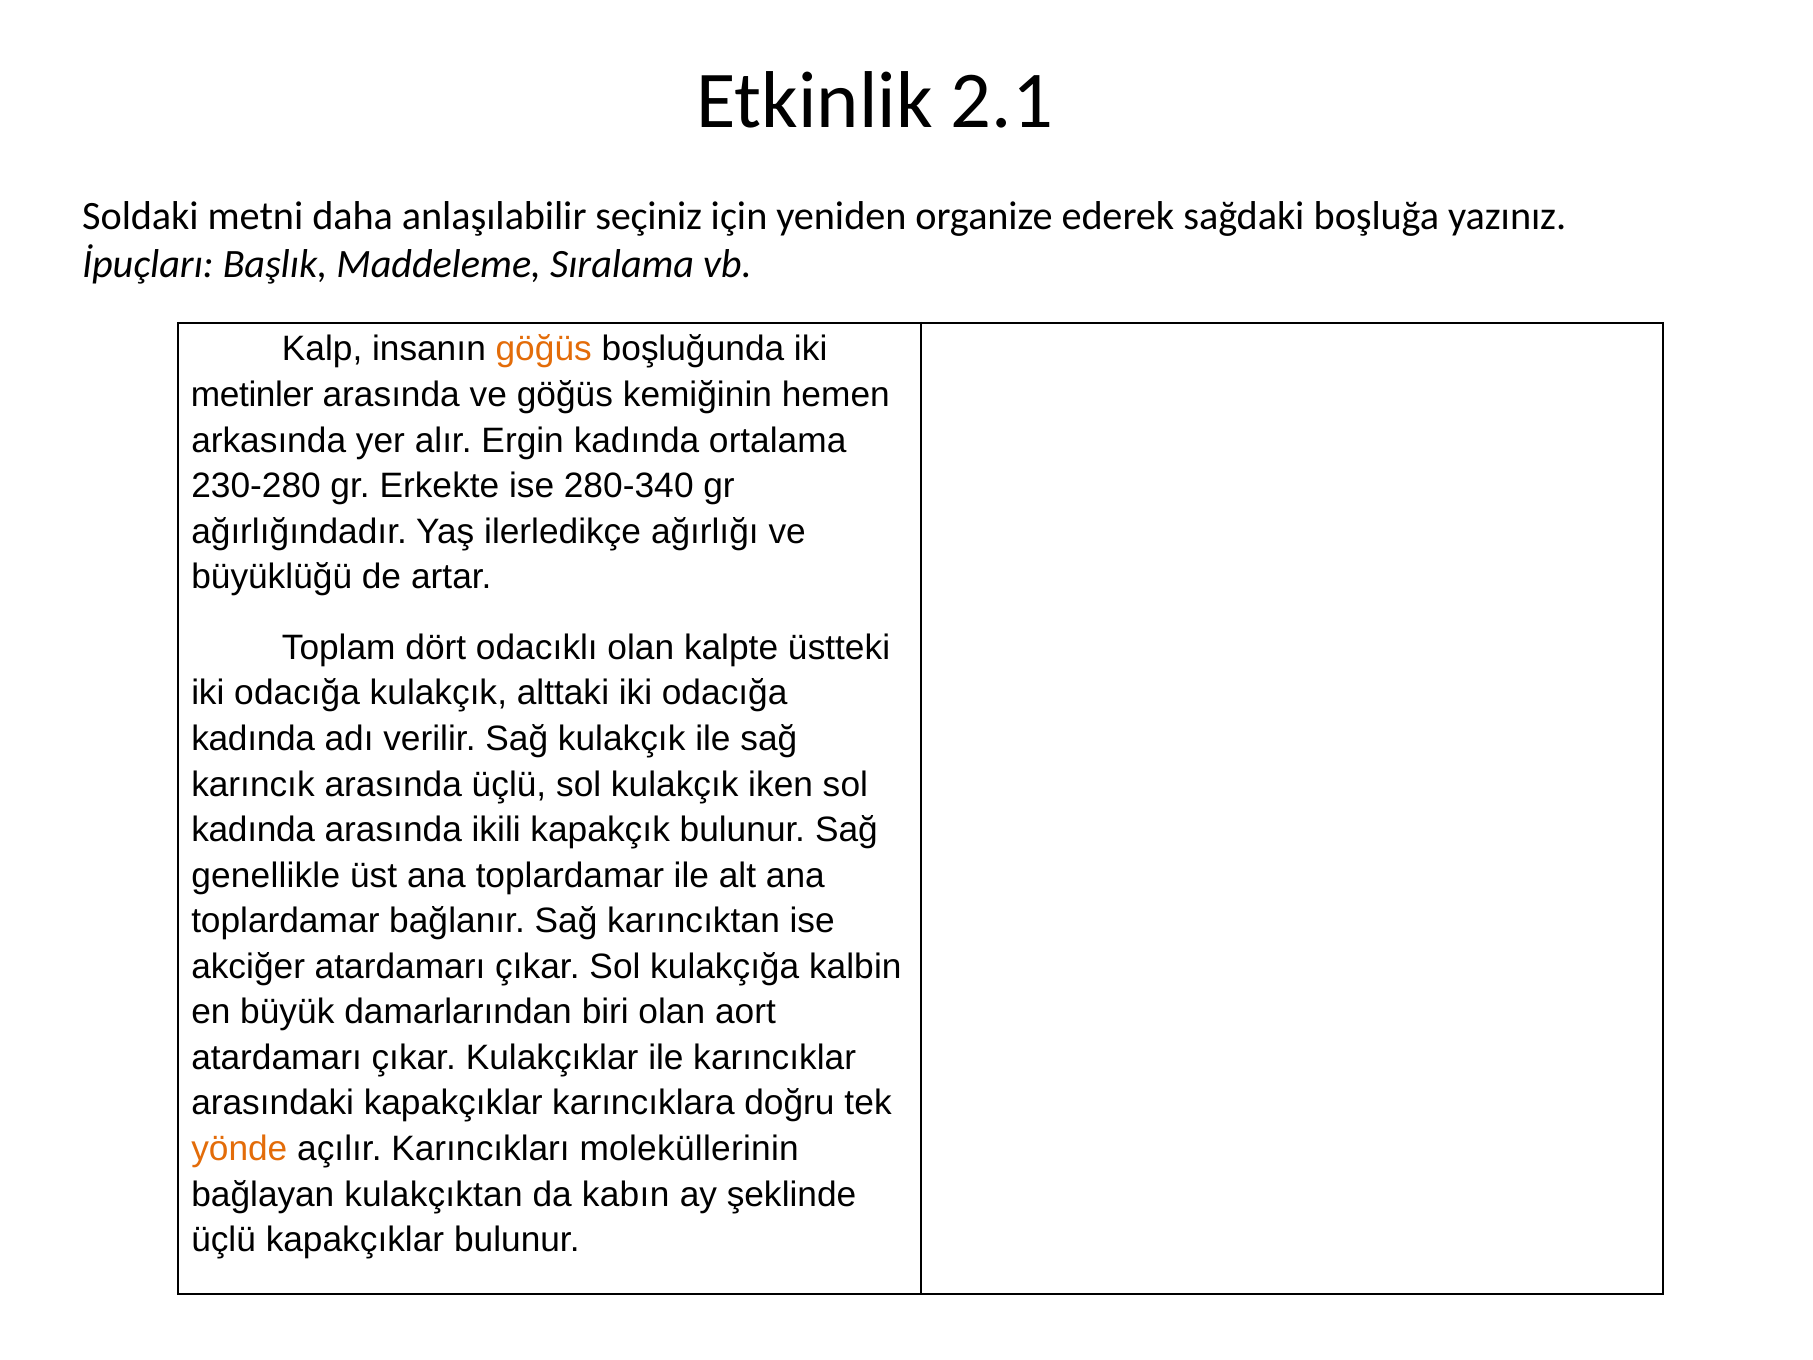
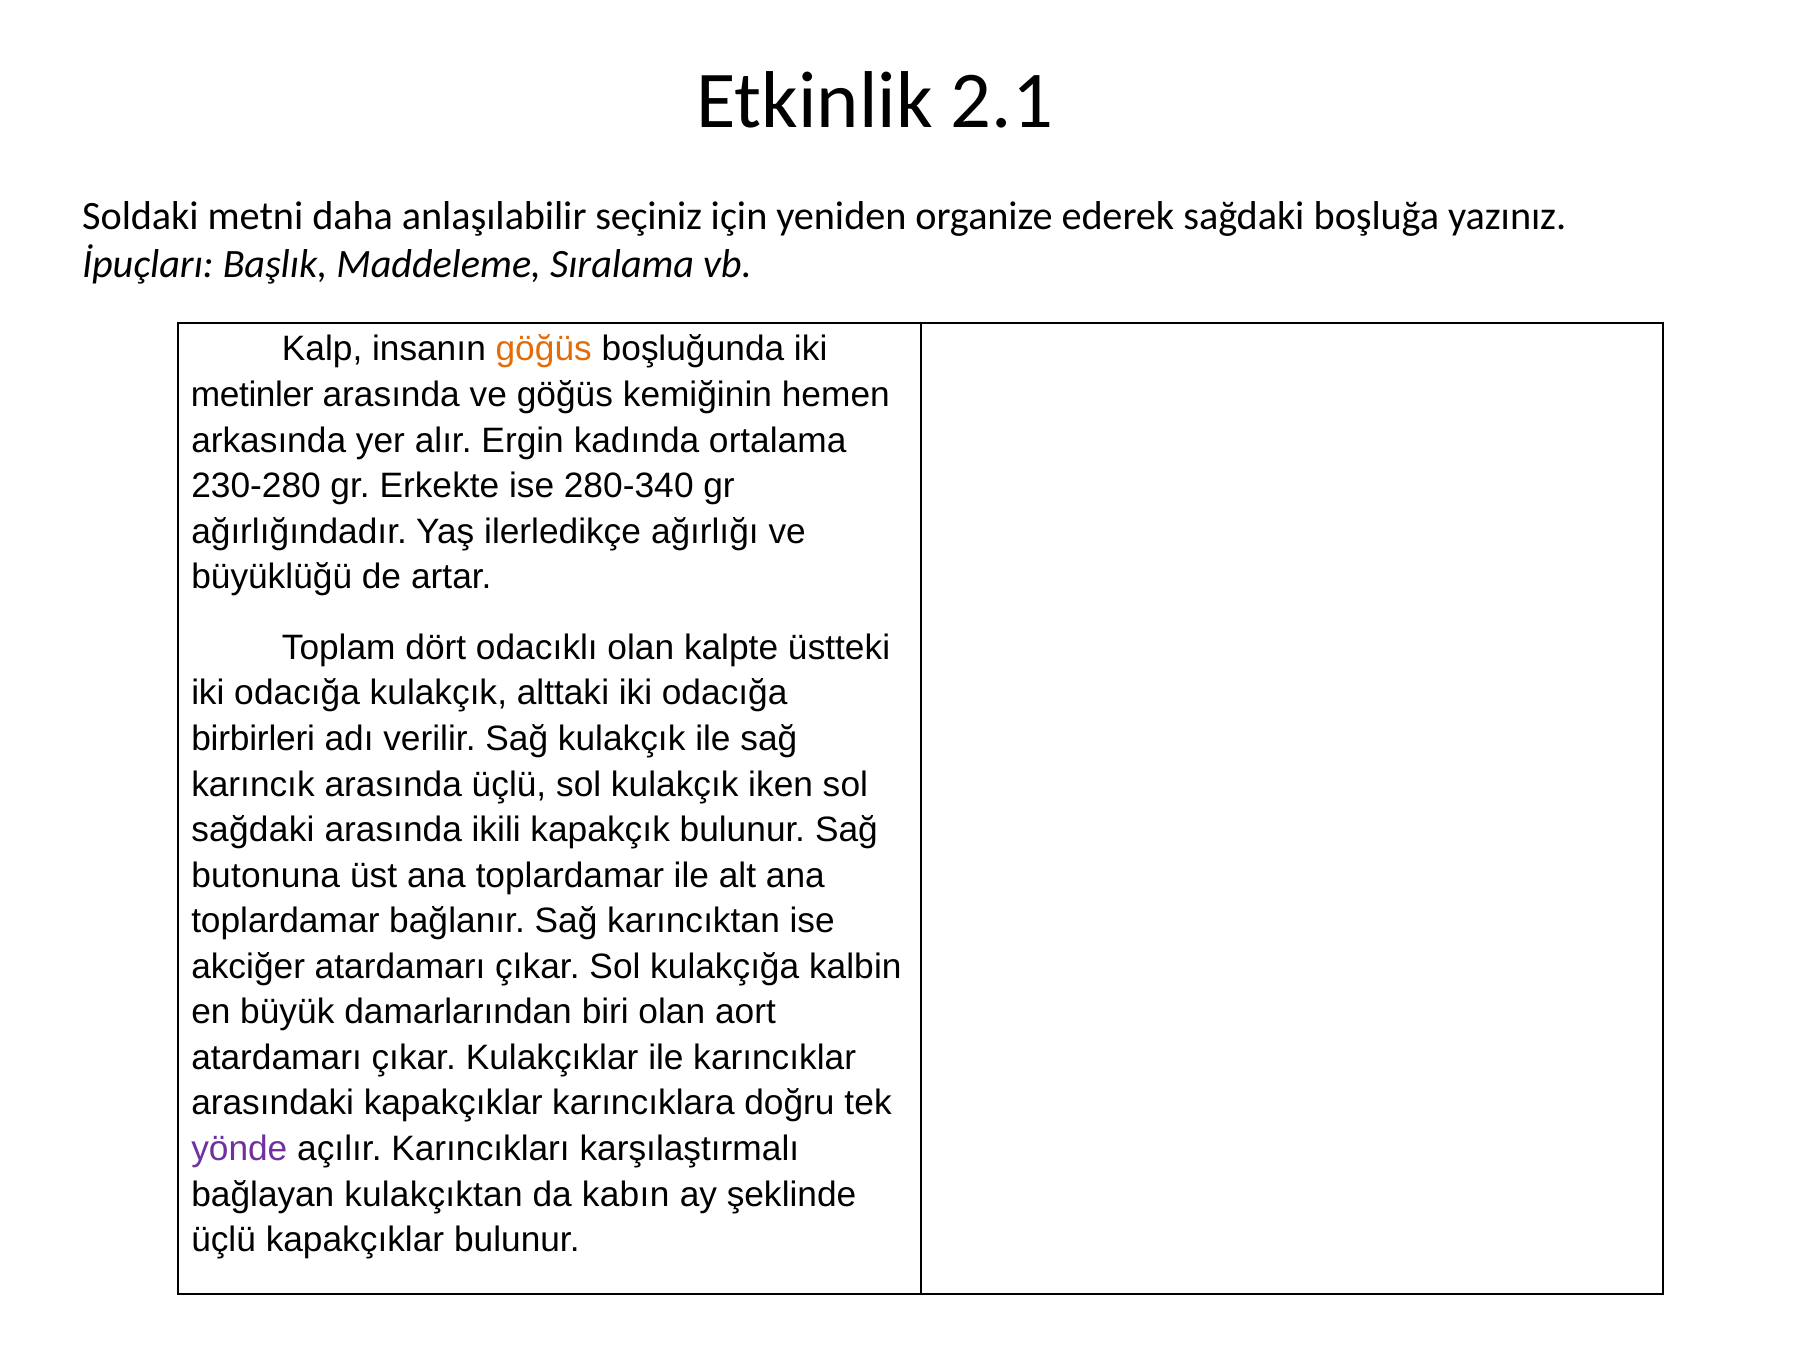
kadında: kadında -> birbirleri (253, 739)
kadında: kadında -> sağdaki (253, 830)
genellikle: genellikle -> butonuna (266, 875)
yönde colour: orange -> purple (239, 1149)
moleküllerinin: moleküllerinin -> karşılaştırmalı (689, 1149)
